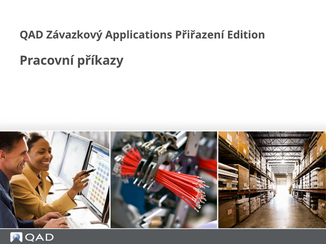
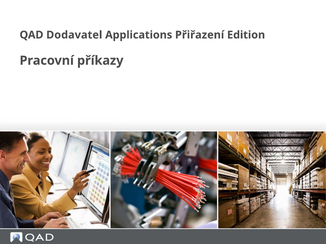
Závazkový: Závazkový -> Dodavatel (74, 35)
